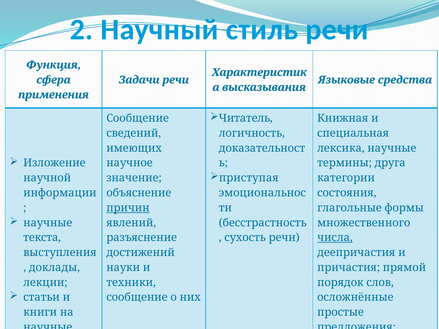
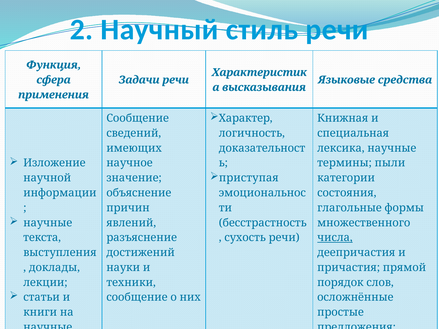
Читатель: Читатель -> Характер (246, 118)
друга: друга -> пыли (390, 163)
причин underline: present -> none (128, 208)
